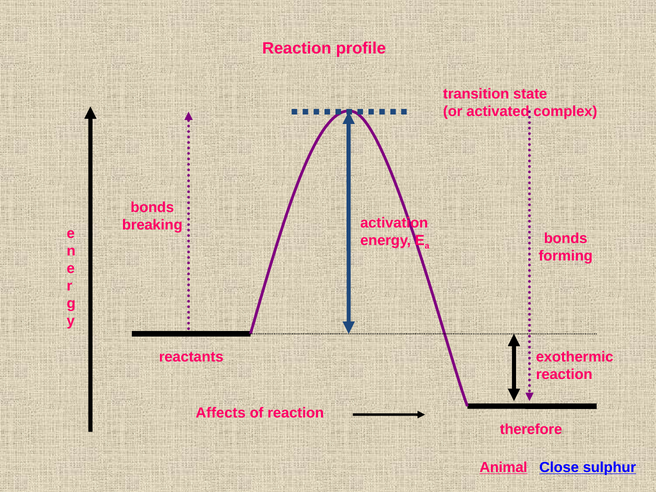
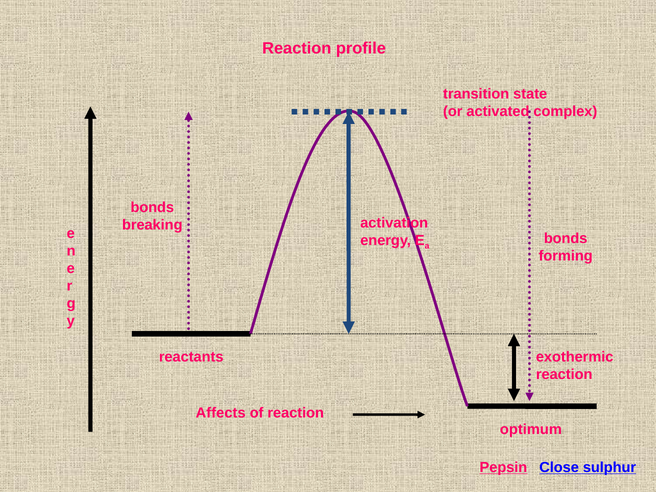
therefore: therefore -> optimum (531, 430)
Animal: Animal -> Pepsin (503, 467)
